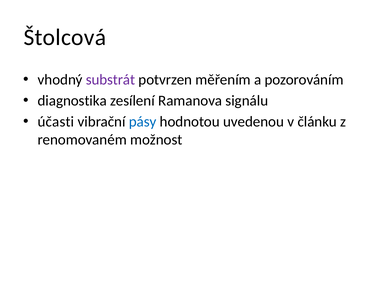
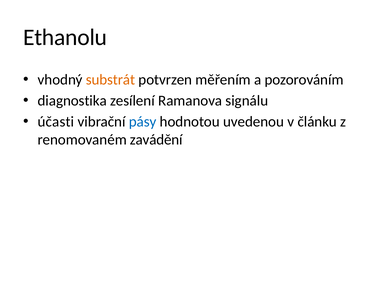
Štolcová: Štolcová -> Ethanolu (65, 37)
substrát colour: purple -> orange (110, 80)
možnost: možnost -> zavádění (156, 139)
